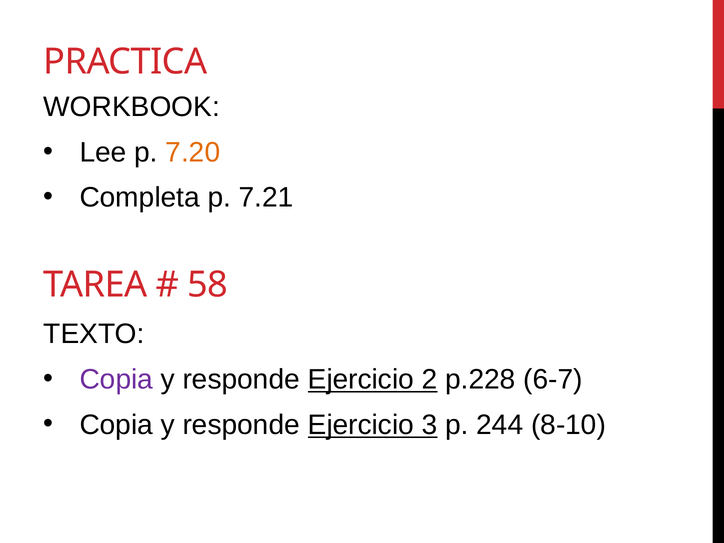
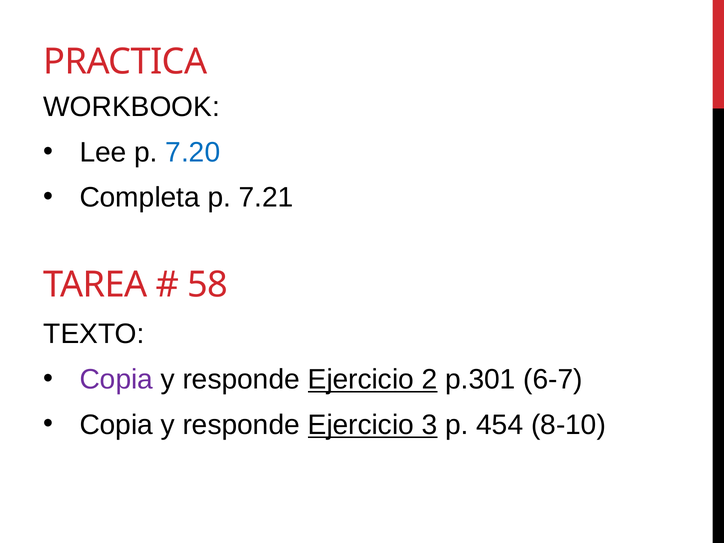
7.20 colour: orange -> blue (193, 152)
p.228: p.228 -> p.301 (480, 379)
244: 244 -> 454 (500, 425)
